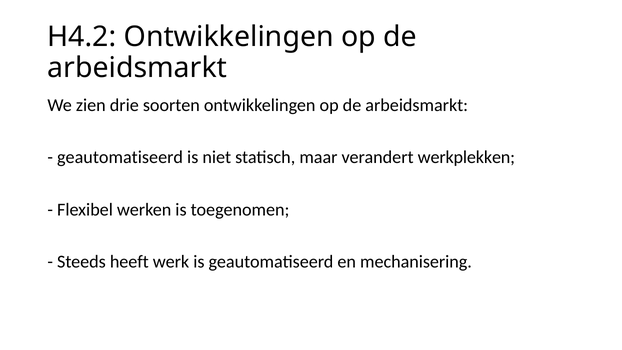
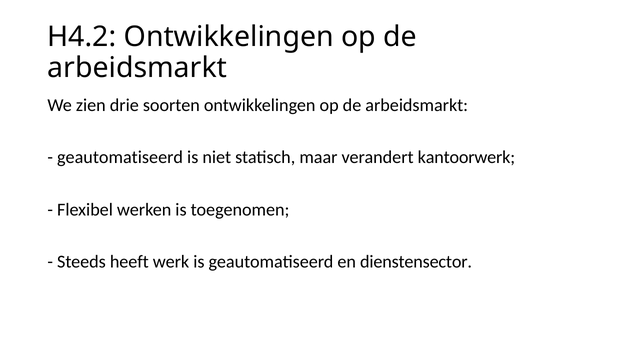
werkplekken: werkplekken -> kantoorwerk (466, 157)
mechanisering: mechanisering -> dienstensector (416, 262)
